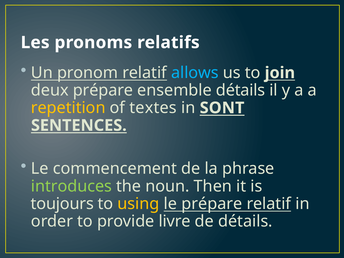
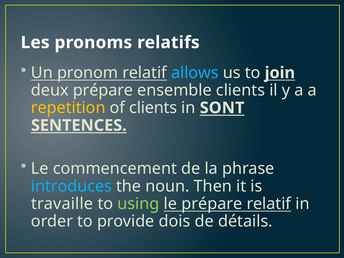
ensemble détails: détails -> clients (241, 90)
of textes: textes -> clients (153, 108)
introduces colour: light green -> light blue (71, 186)
toujours: toujours -> travaille (62, 204)
using colour: yellow -> light green (138, 204)
livre: livre -> dois (175, 221)
